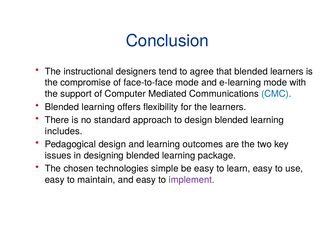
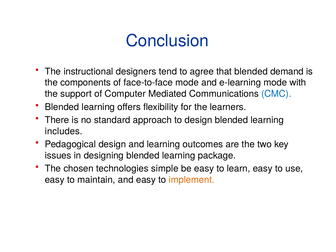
blended learners: learners -> demand (287, 71)
compromise: compromise -> components (86, 83)
implement colour: purple -> orange (192, 180)
